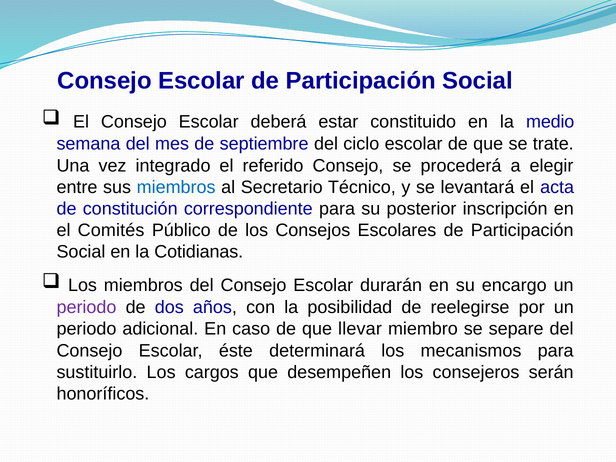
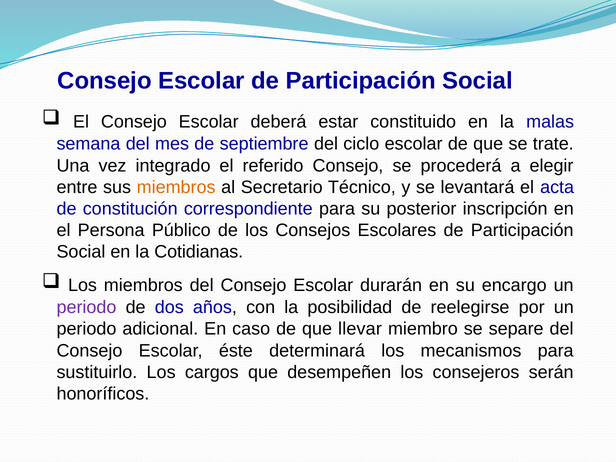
medio: medio -> malas (550, 122)
miembros colour: blue -> orange (176, 187)
Comités: Comités -> Persona (111, 230)
